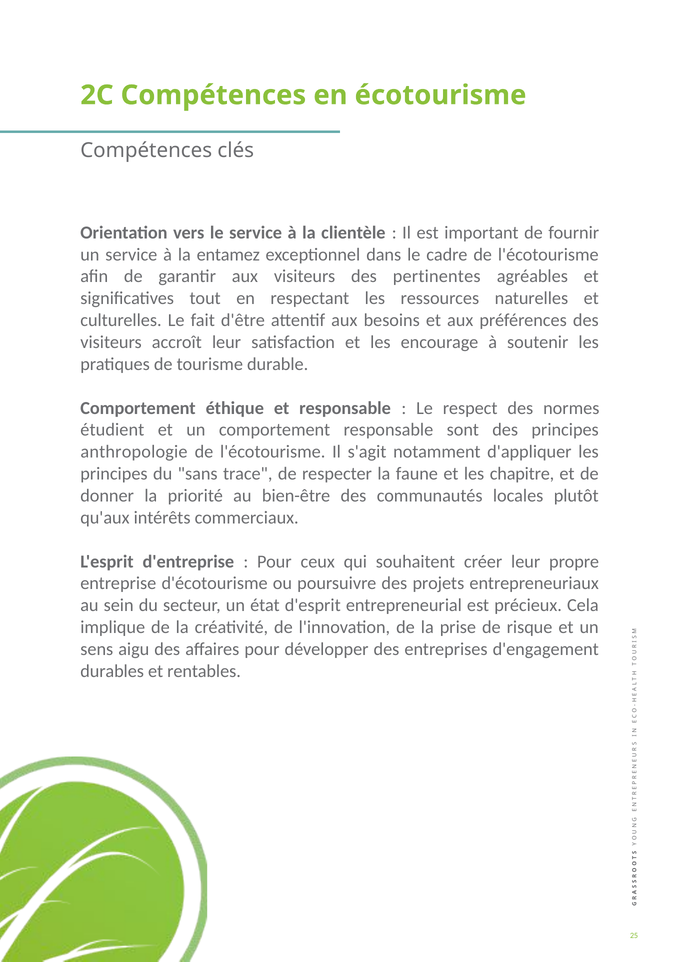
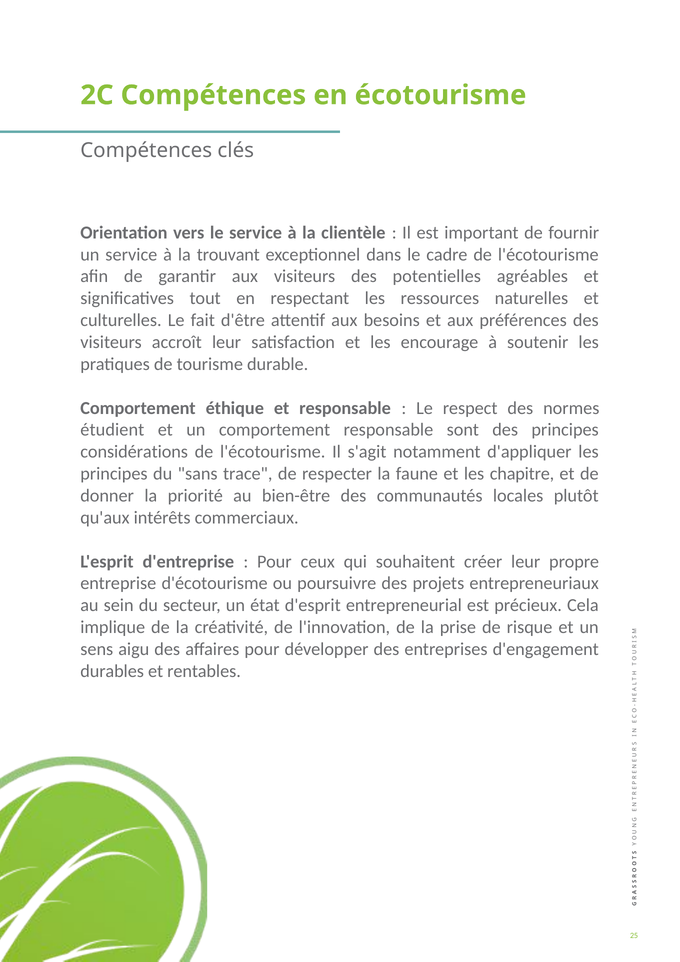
entamez: entamez -> trouvant (228, 254)
pertinentes: pertinentes -> potentielles (437, 276)
anthropologie: anthropologie -> considérations (134, 452)
